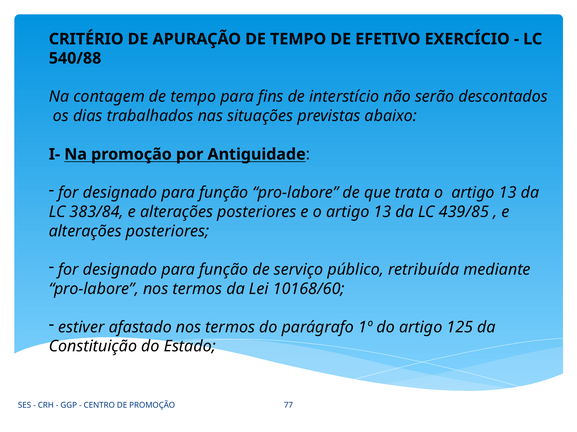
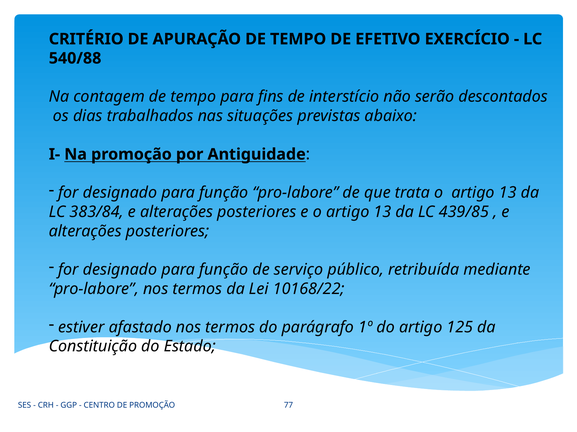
10168/60: 10168/60 -> 10168/22 (309, 289)
